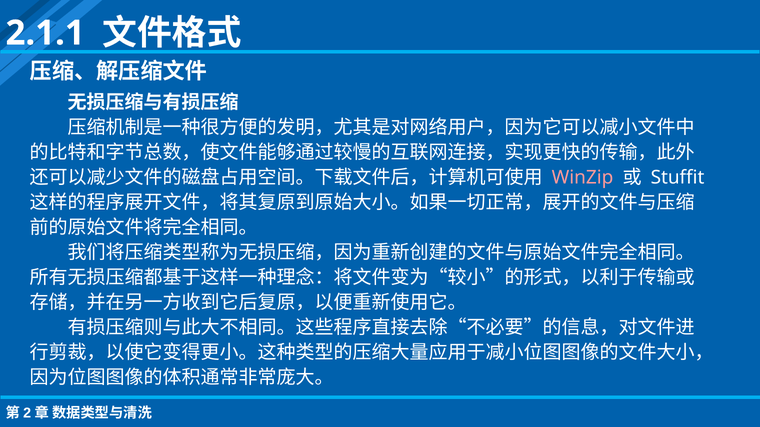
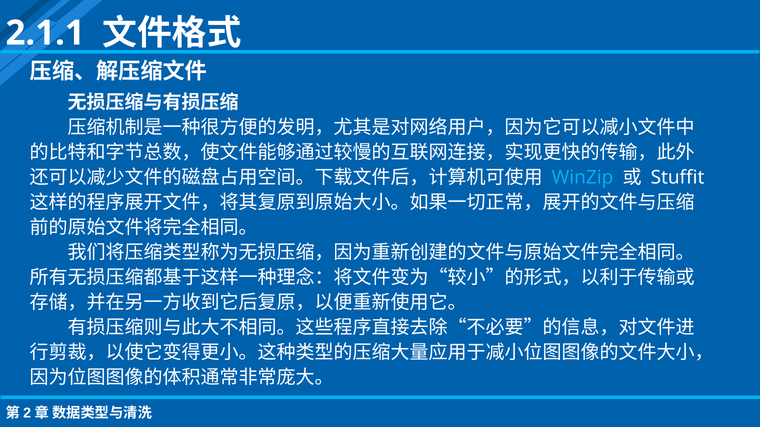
WinZip colour: pink -> light blue (583, 178)
